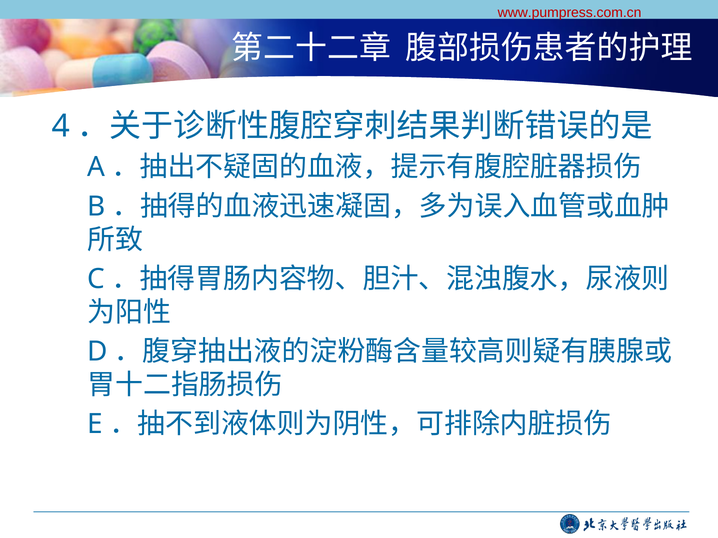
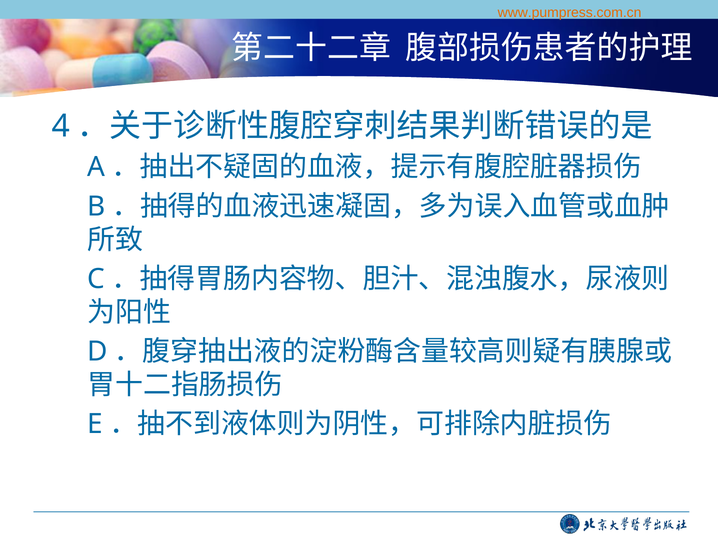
www.pumpress.com.cn colour: red -> orange (570, 13)
